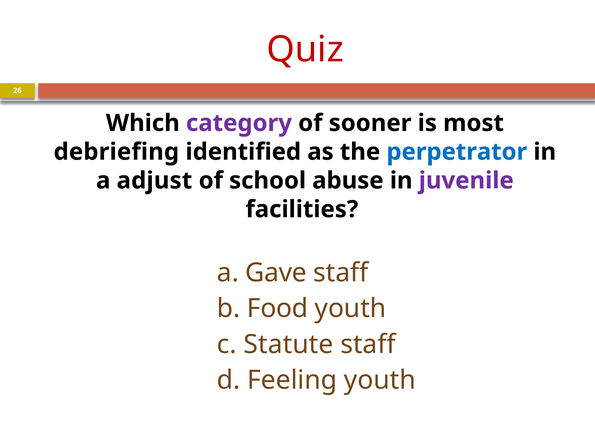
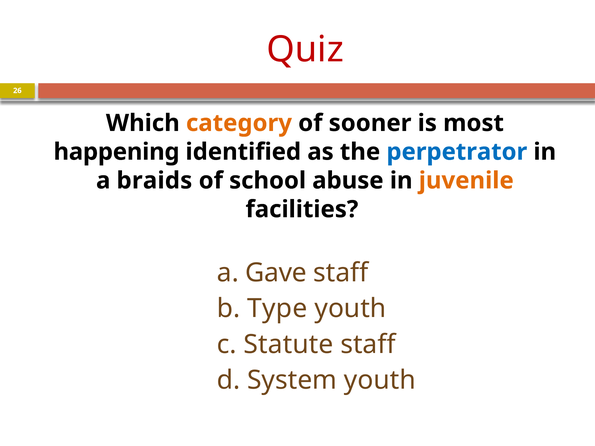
category colour: purple -> orange (239, 123)
debriefing: debriefing -> happening (117, 152)
adjust: adjust -> braids (154, 181)
juvenile colour: purple -> orange (466, 181)
Food: Food -> Type (277, 309)
Feeling: Feeling -> System (292, 380)
